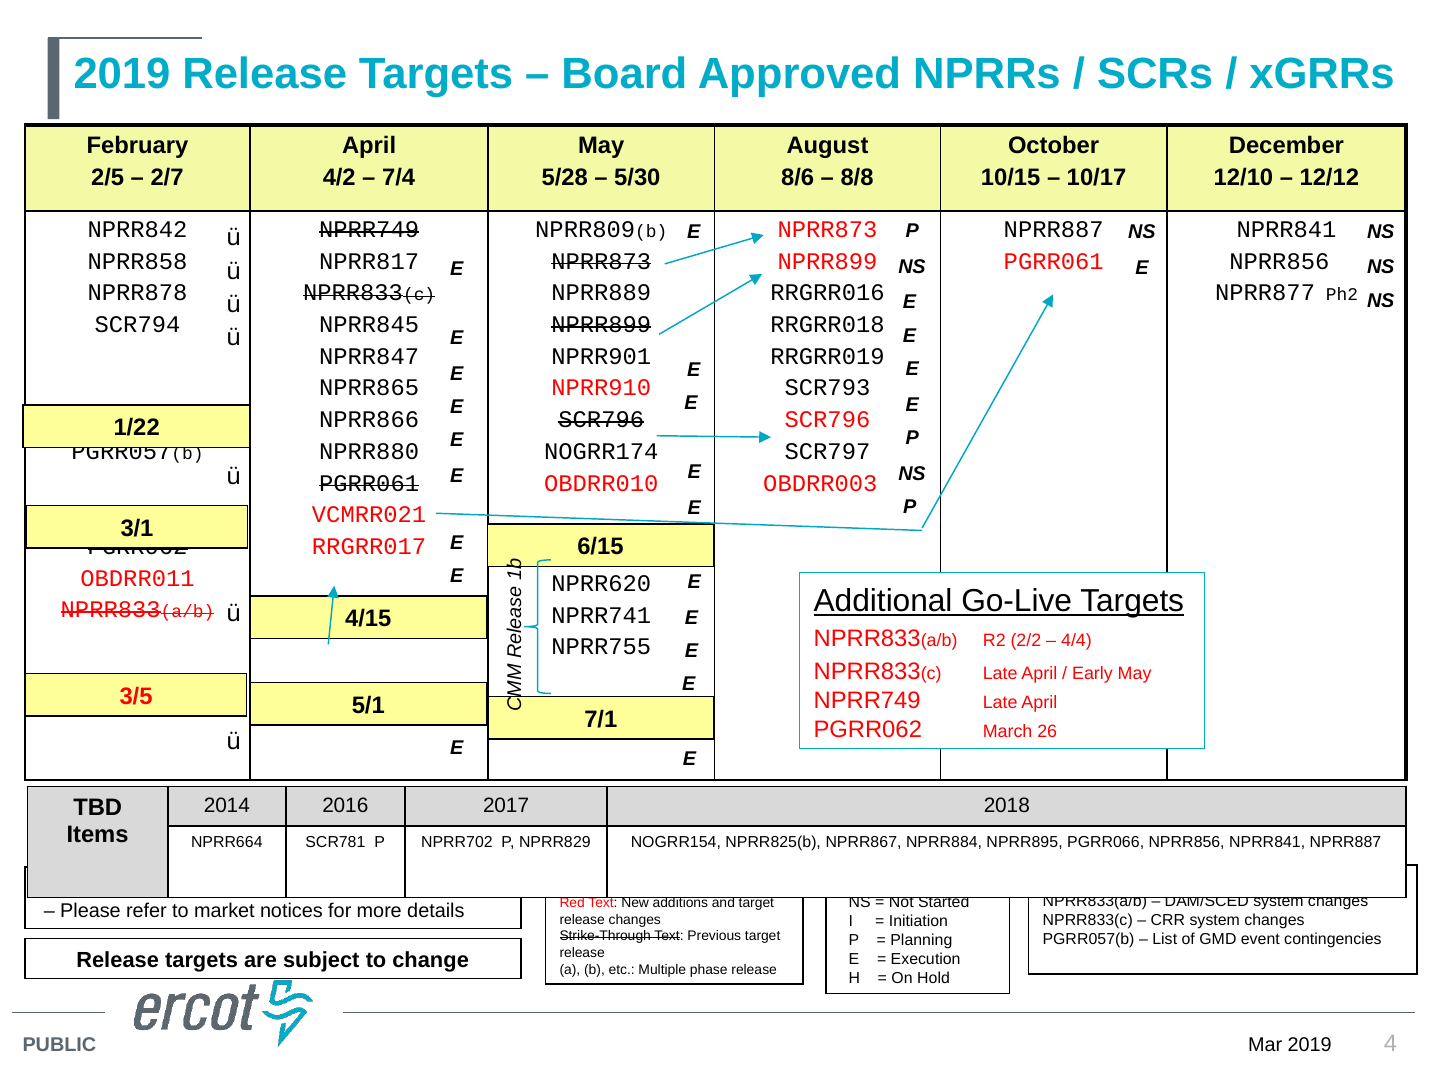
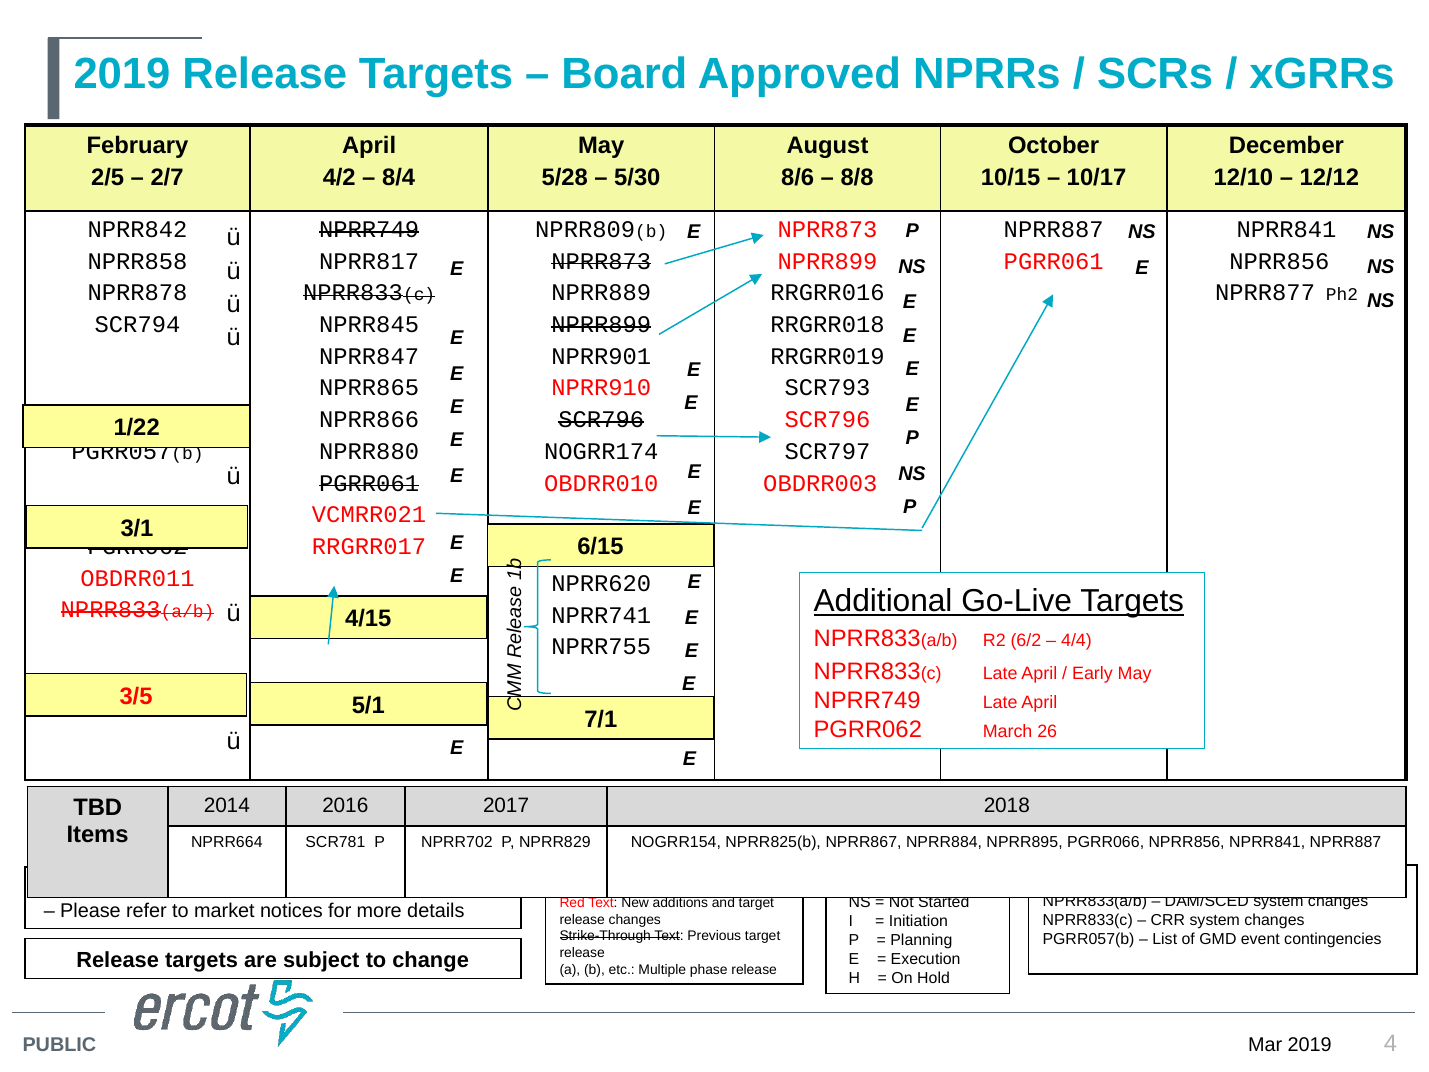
7/4: 7/4 -> 8/4 (399, 177)
2/2: 2/2 -> 6/2 (1026, 641)
